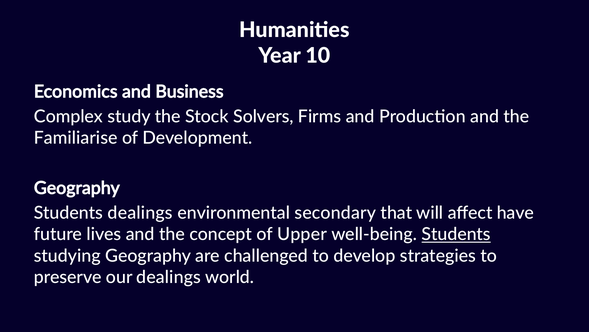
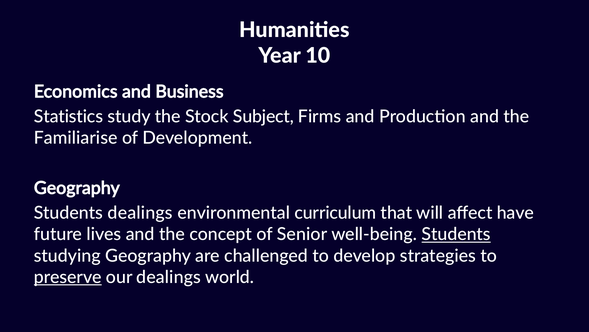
Complex: Complex -> Statistics (68, 116)
Solvers: Solvers -> Subject (263, 116)
secondary: secondary -> curriculum (335, 213)
Upper: Upper -> Senior (302, 234)
preserve underline: none -> present (68, 277)
